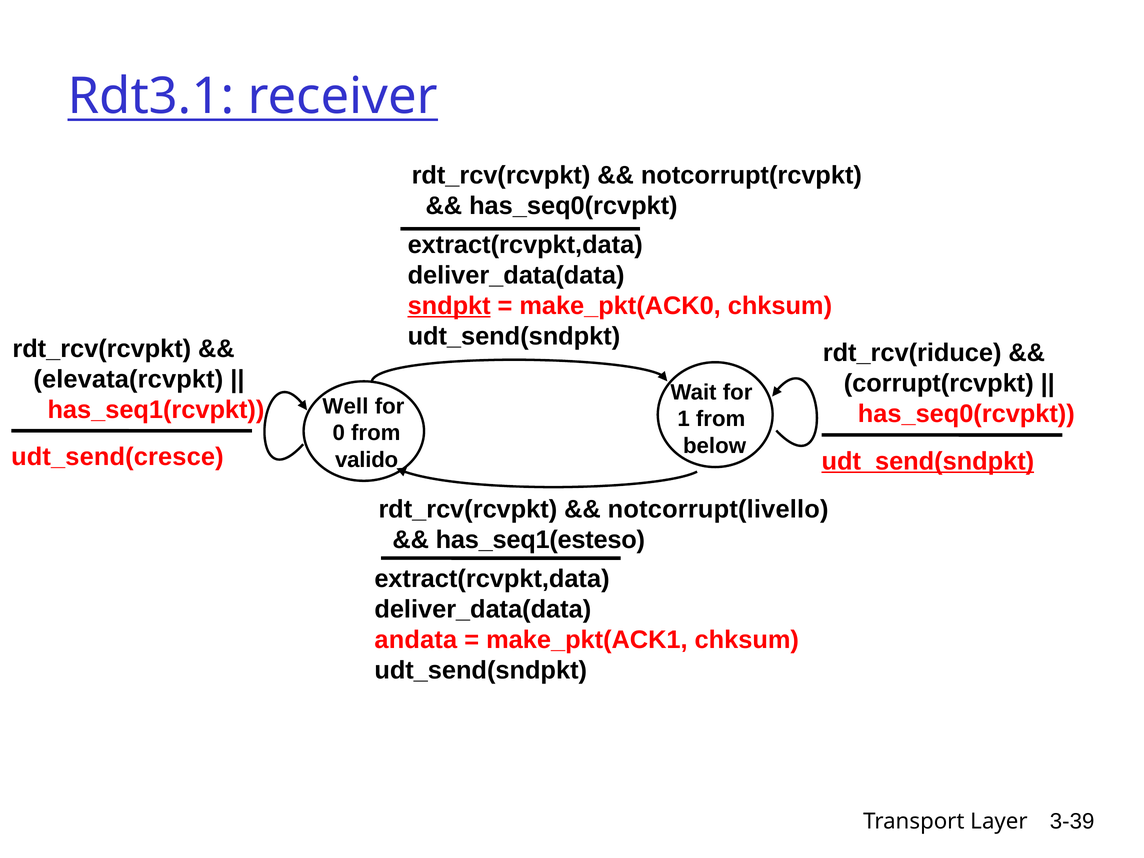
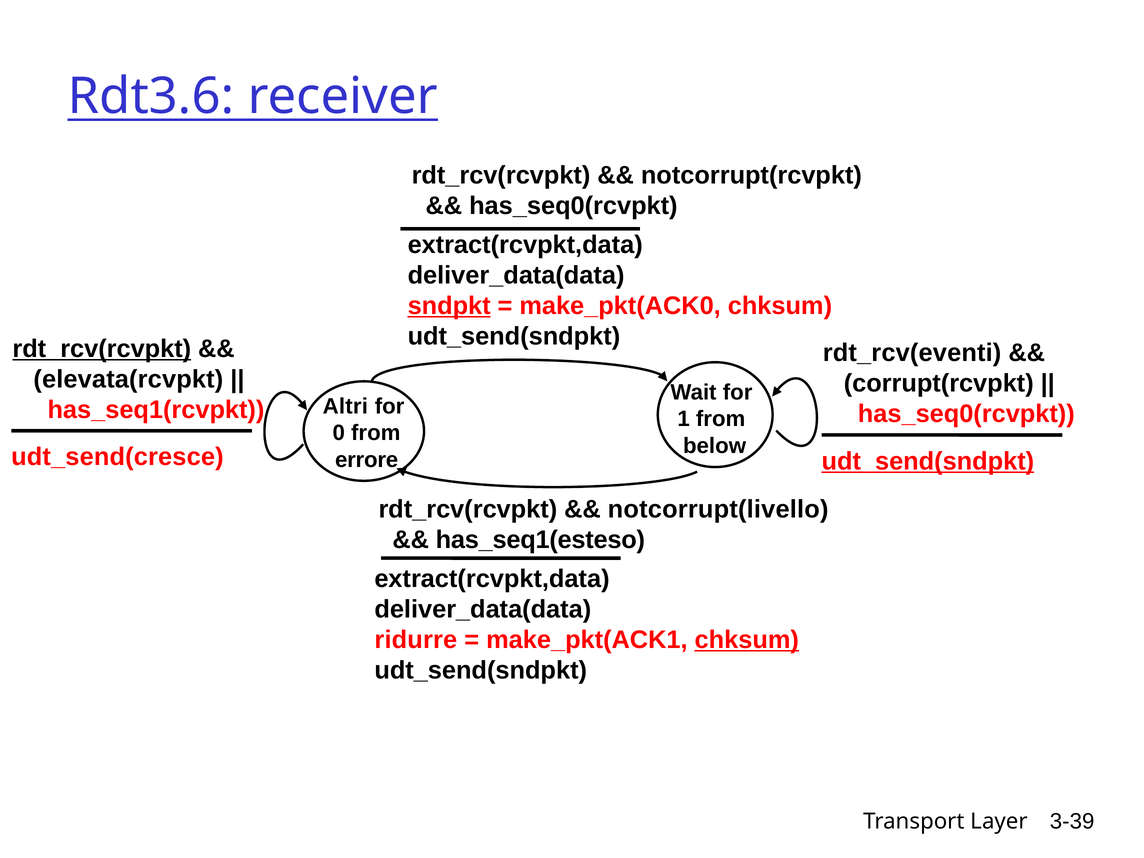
Rdt3.1: Rdt3.1 -> Rdt3.6 (151, 97)
rdt_rcv(rcvpkt underline: none -> present (102, 349)
rdt_rcv(riduce: rdt_rcv(riduce -> rdt_rcv(eventi (912, 353)
Well: Well -> Altri (345, 406)
valido: valido -> errore (367, 460)
andata: andata -> ridurre (416, 640)
chksum underline: none -> present (747, 640)
